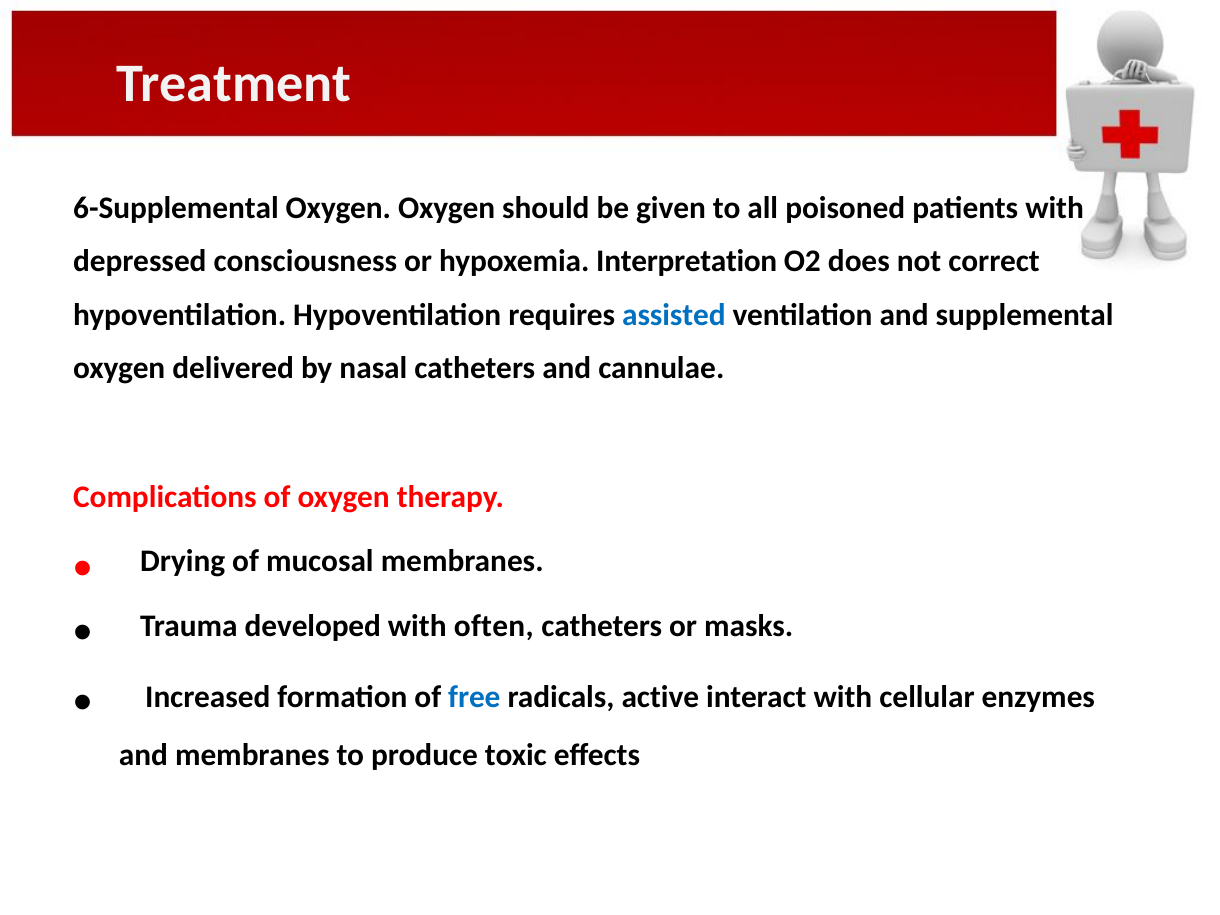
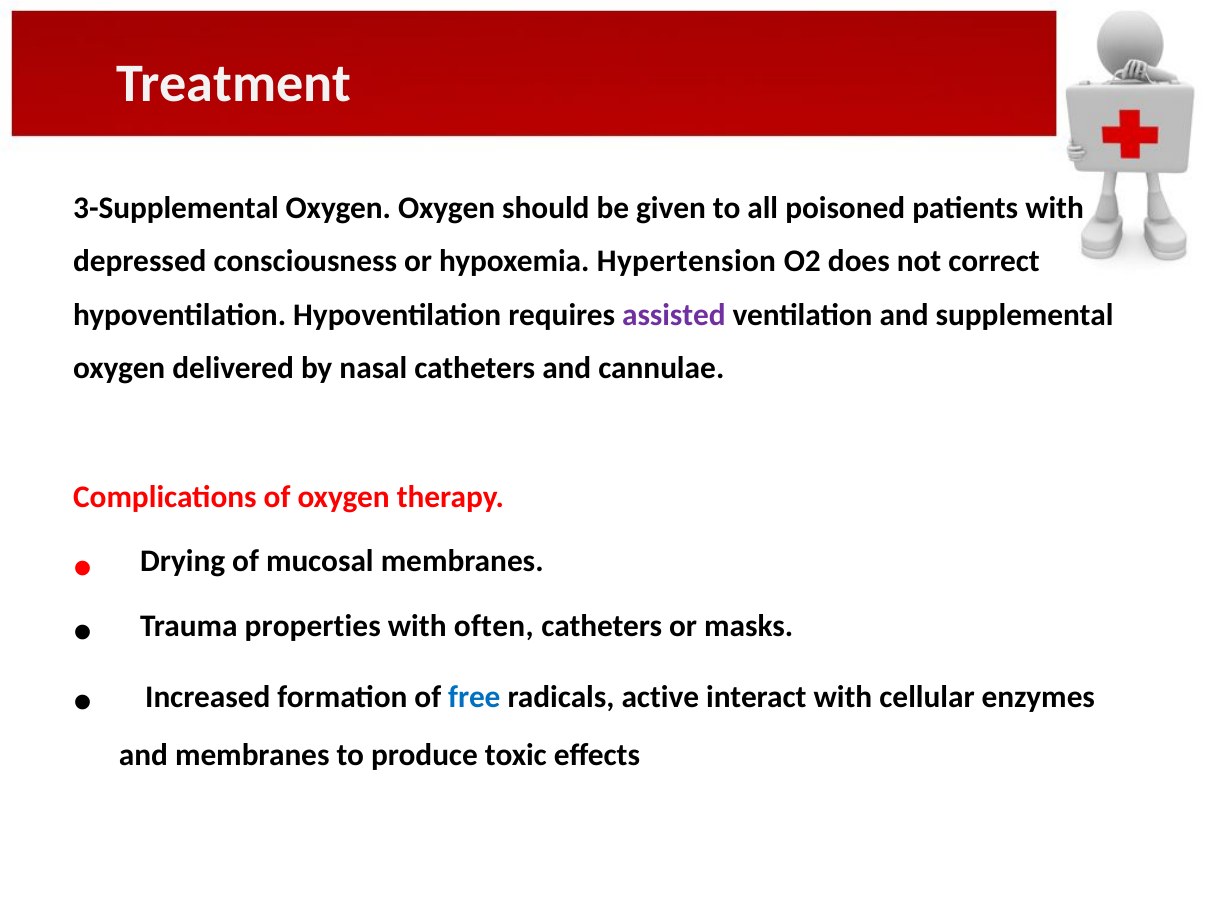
6-Supplemental: 6-Supplemental -> 3-Supplemental (176, 208)
Interpretation: Interpretation -> Hypertension (686, 262)
assisted colour: blue -> purple (674, 315)
developed: developed -> properties (313, 626)
